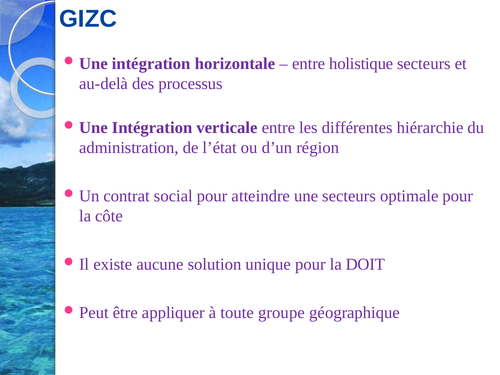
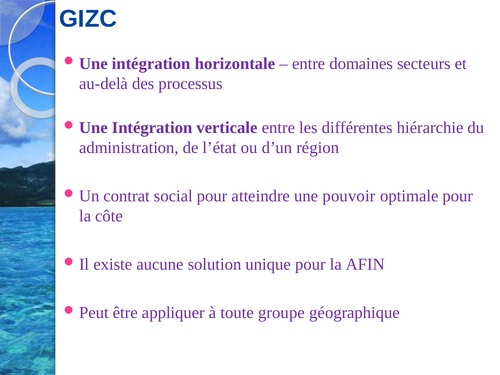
holistique: holistique -> domaines (361, 64)
une secteurs: secteurs -> pouvoir (349, 196)
DOIT: DOIT -> AFIN (365, 264)
